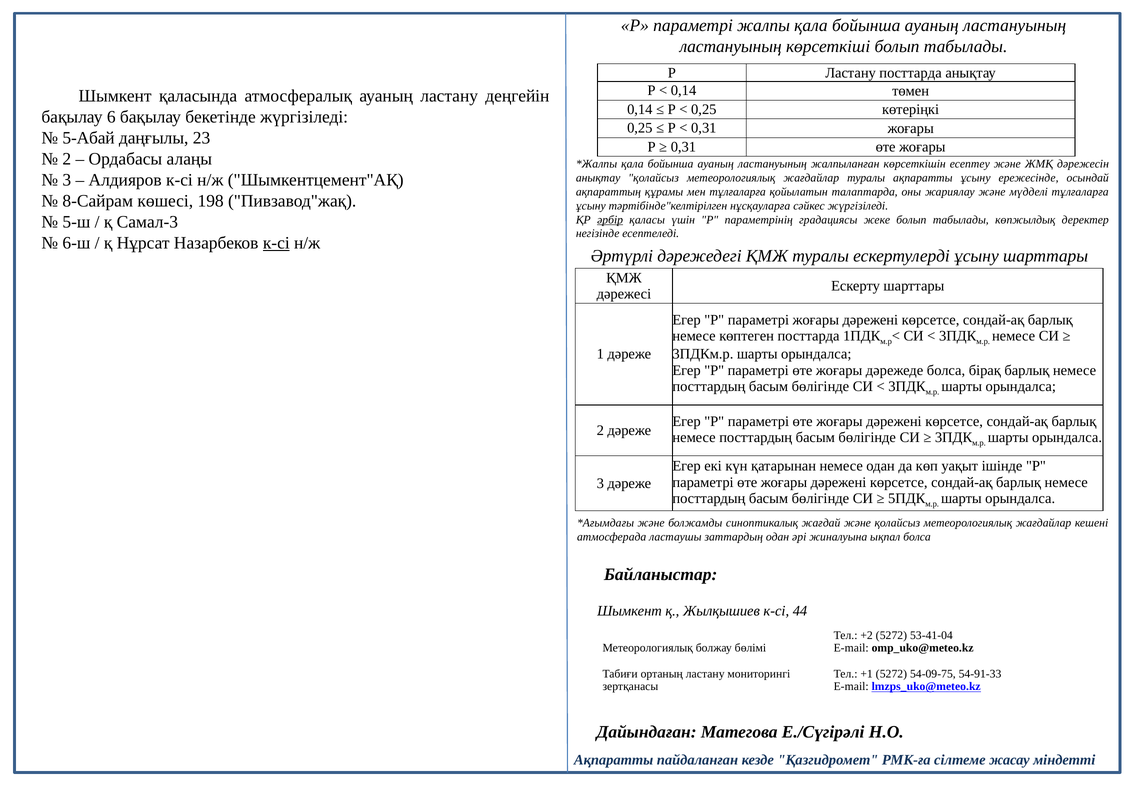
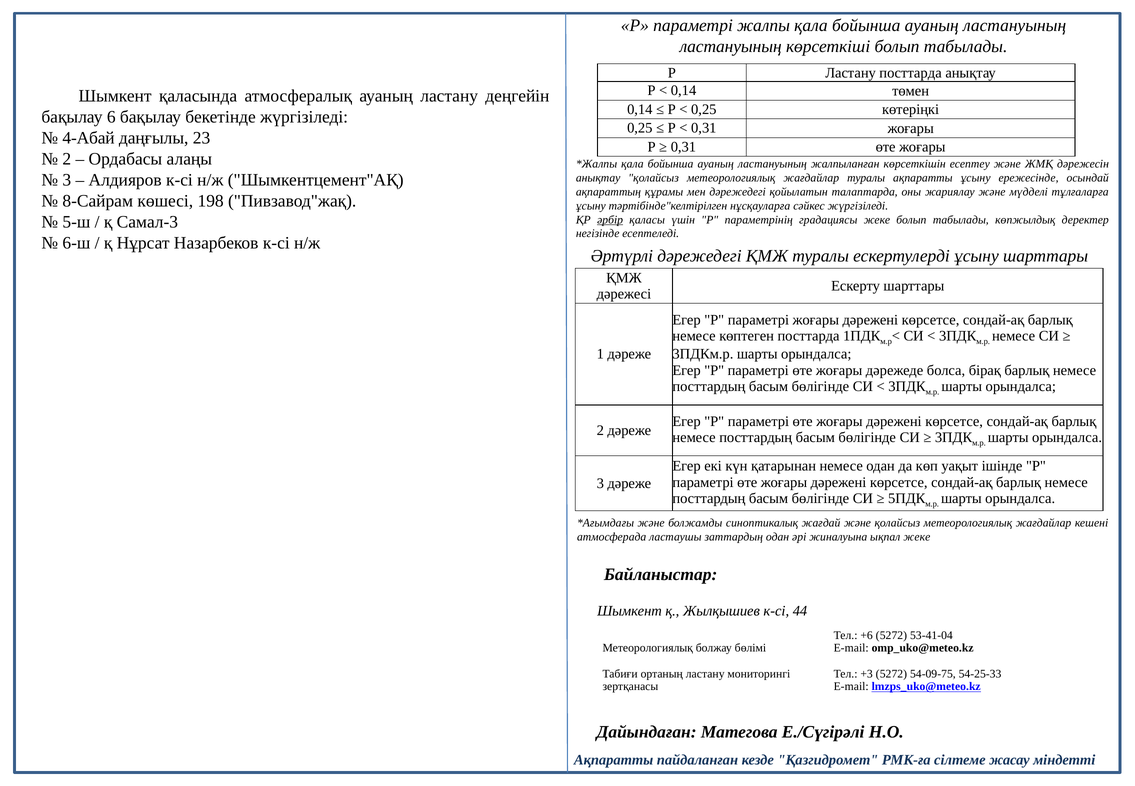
5-Абай: 5-Абай -> 4-Абай (89, 138)
мен тұлғаларға: тұлғаларға -> дәрежедегі (738, 192)
к-сі underline: present -> none (276, 243)
ықпал болса: болса -> жеке (917, 537)
+2: +2 -> +6 (867, 635)
+1: +1 -> +3 (867, 673)
54-91-33: 54-91-33 -> 54-25-33 (980, 673)
